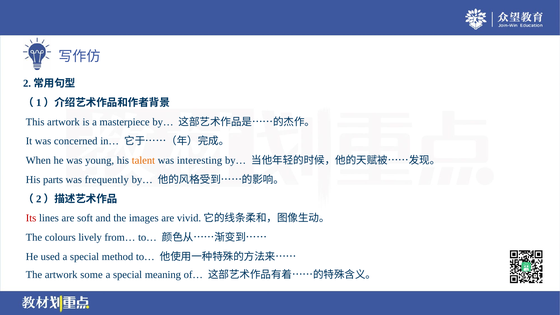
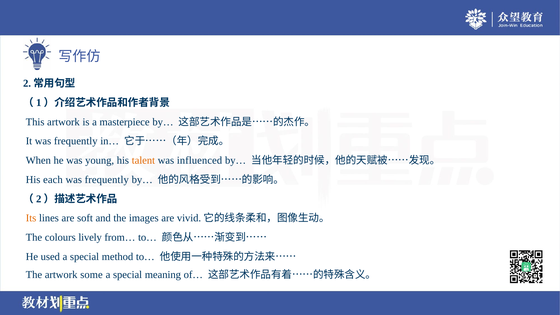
It was concerned: concerned -> frequently (76, 141)
interesting: interesting -> influenced (199, 160)
parts: parts -> each (53, 180)
Its colour: red -> orange (31, 218)
